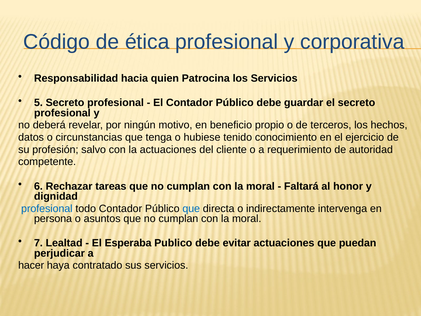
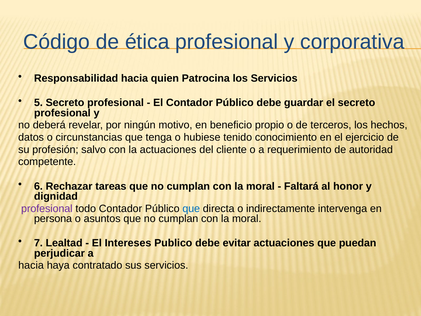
profesional colour: blue -> purple (47, 208)
Esperaba: Esperaba -> Intereses (128, 243)
hacer: hacer -> hacia (31, 265)
